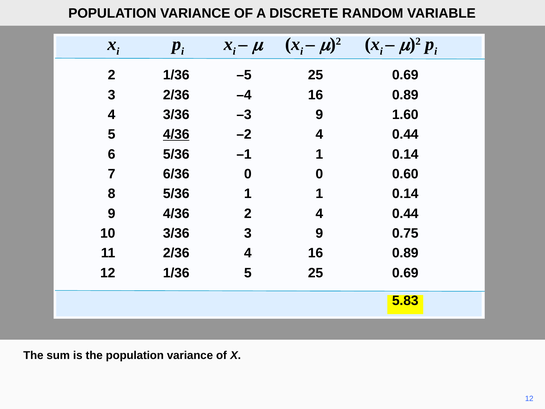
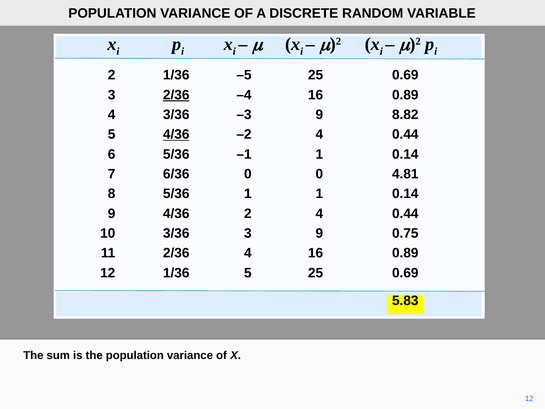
2/36 underline: none -> present (176, 95)
1.60: 1.60 -> 8.82 (405, 115)
0.60: 0.60 -> 4.81 (405, 174)
